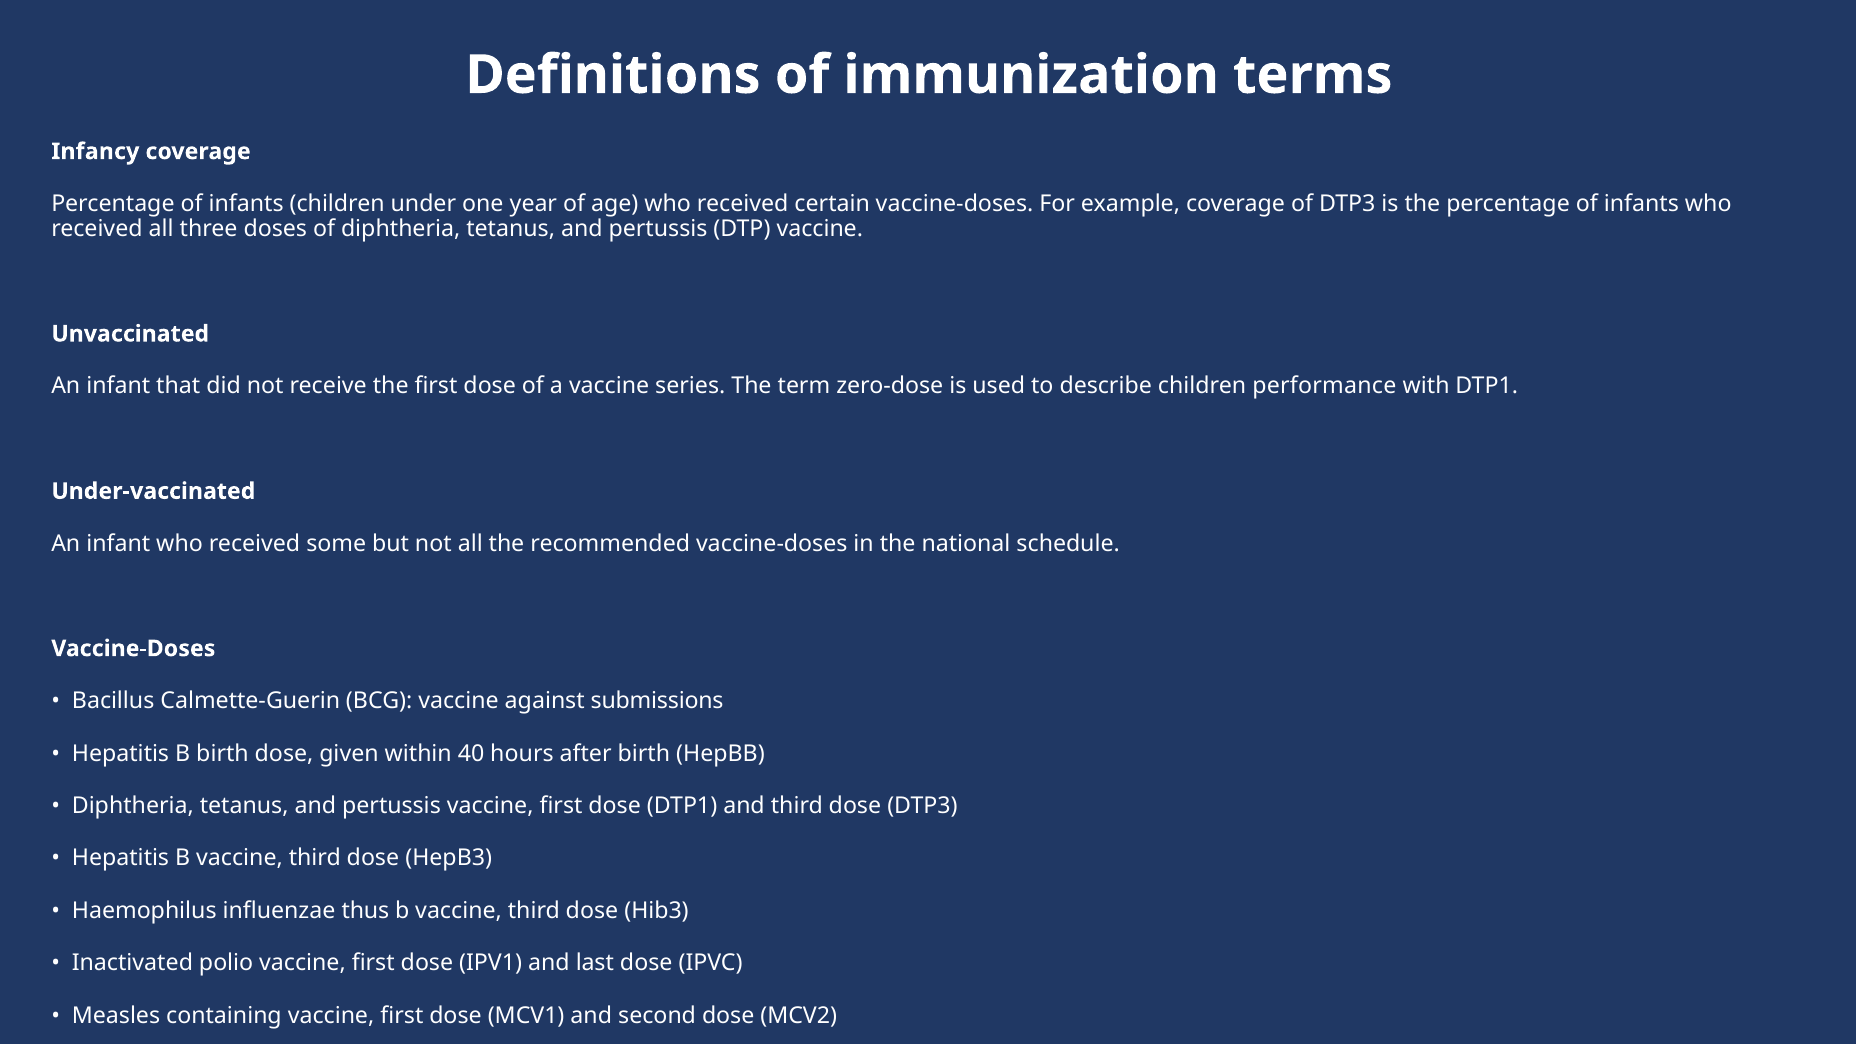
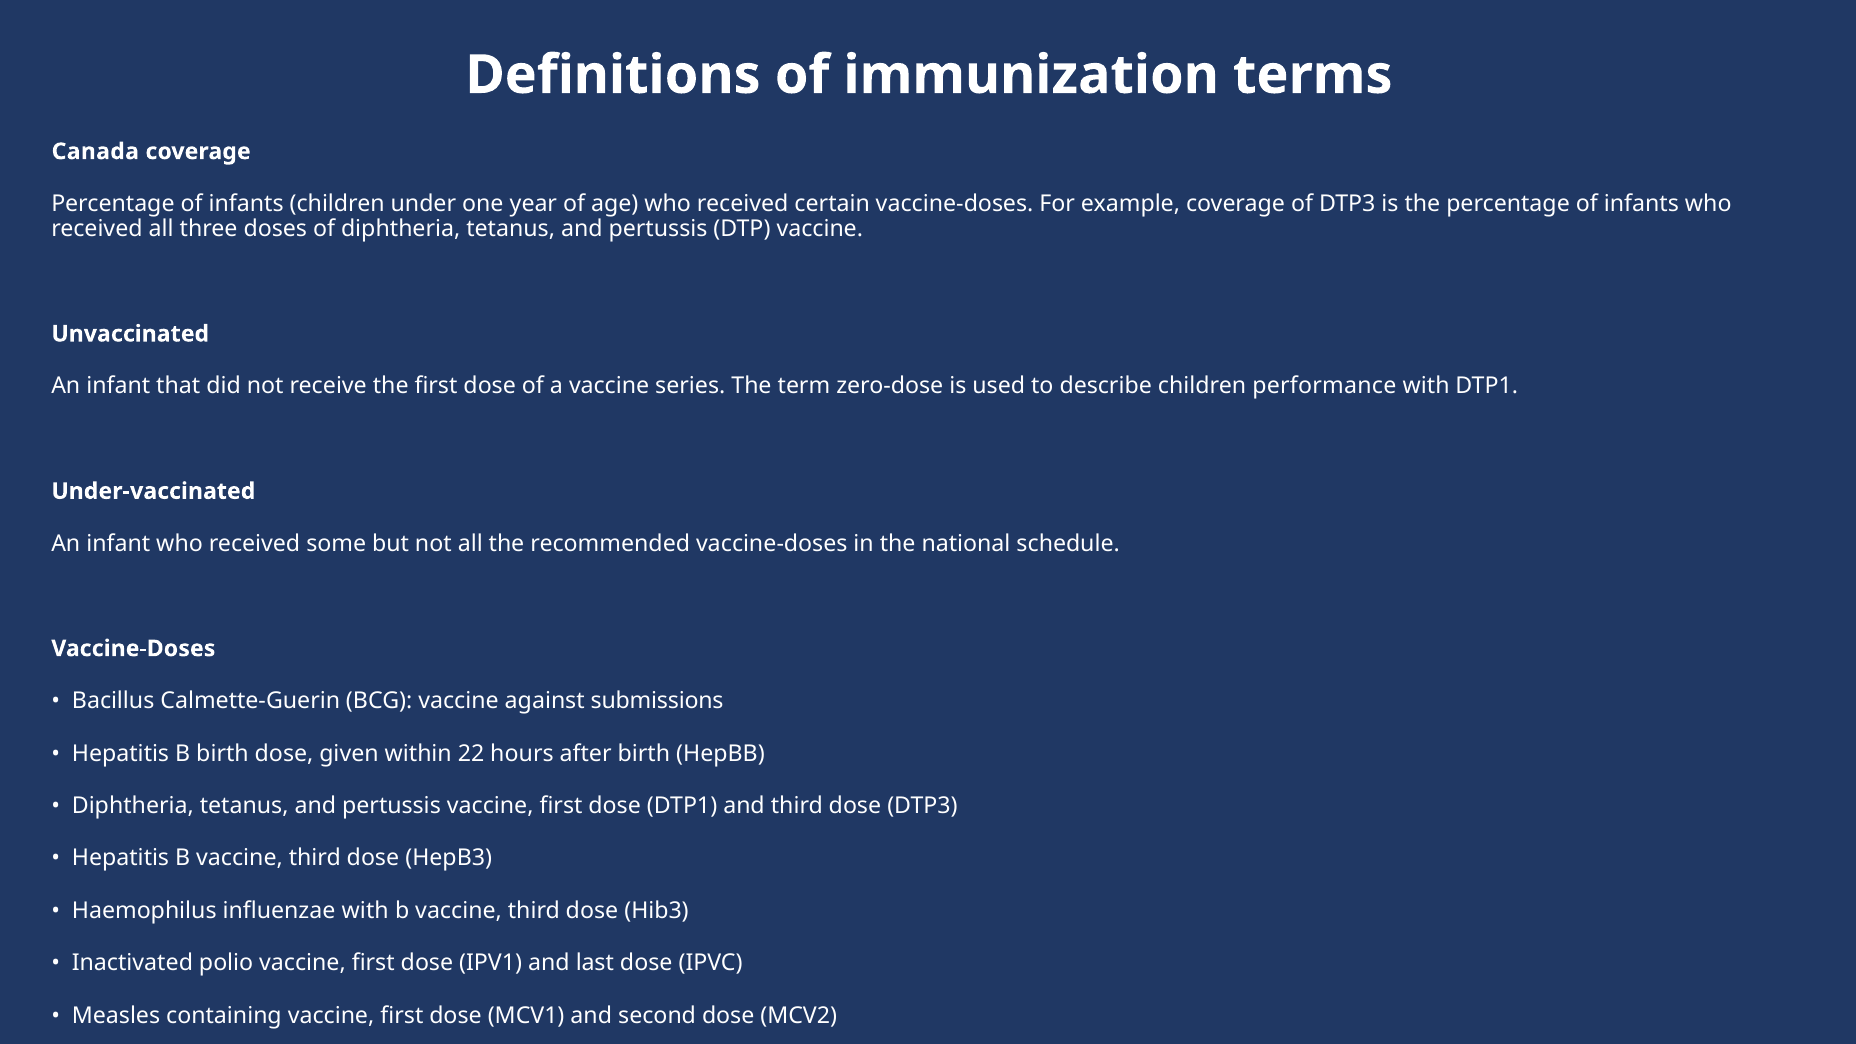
Infancy: Infancy -> Canada (95, 151)
40: 40 -> 22 (471, 753)
influenzae thus: thus -> with (365, 911)
